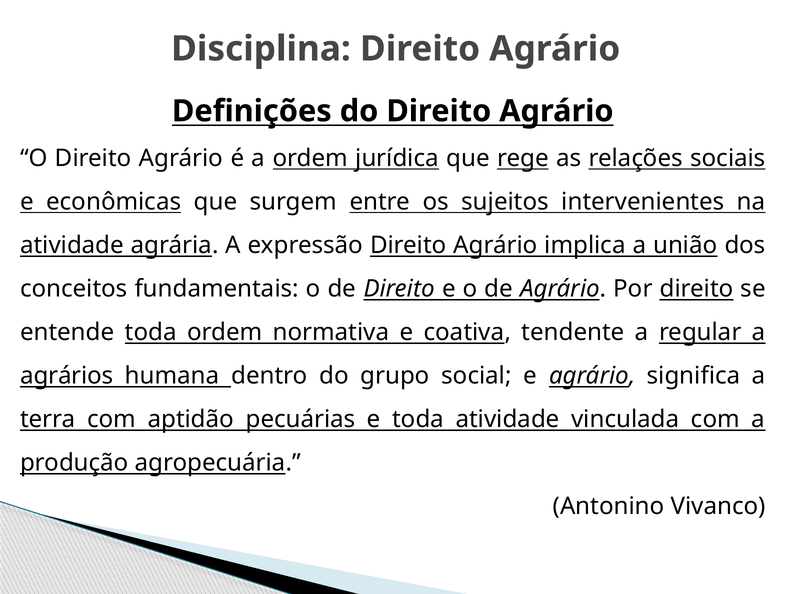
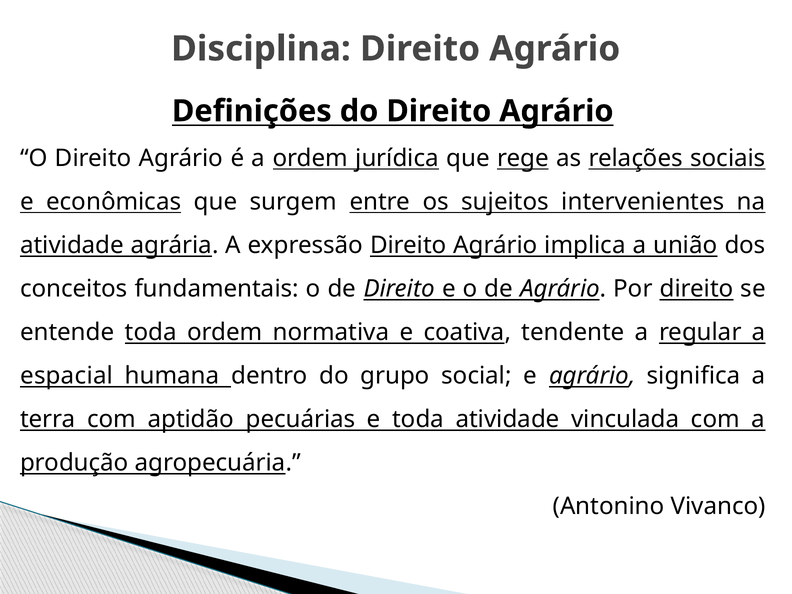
agrários: agrários -> espacial (67, 376)
